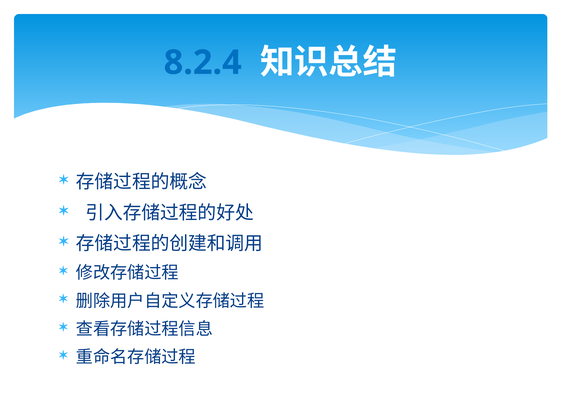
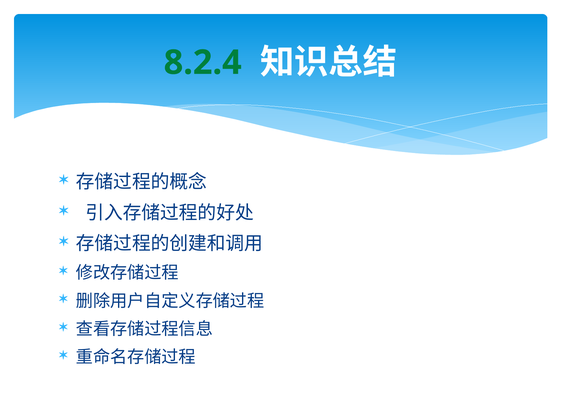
8.2.4 colour: blue -> green (203, 63)
